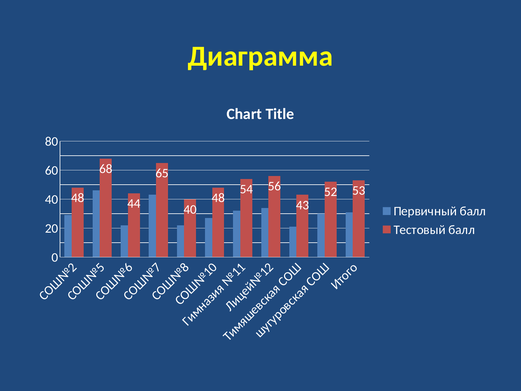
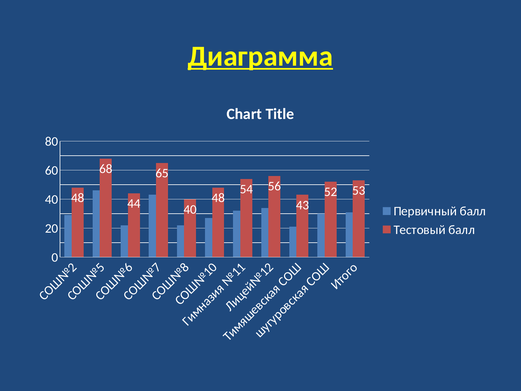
Диаграмма underline: none -> present (260, 56)
